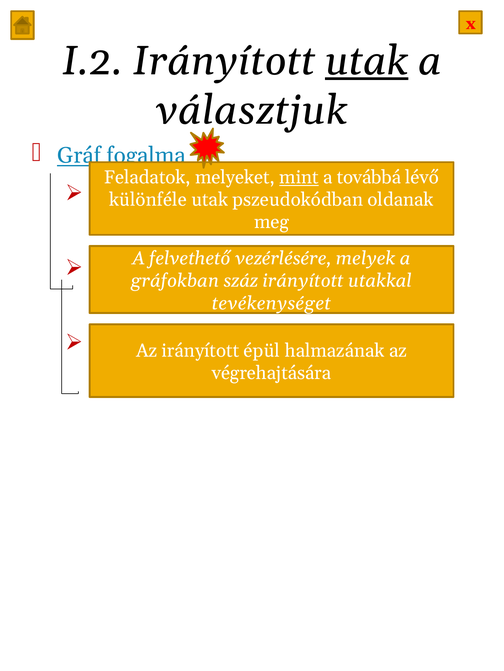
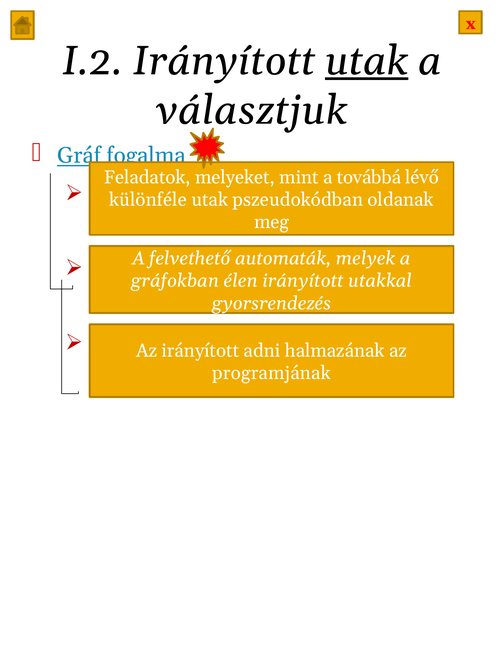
mint underline: present -> none (299, 178)
vezérlésére: vezérlésére -> automaták (283, 259)
száz: száz -> élen (241, 281)
tevékenységet: tevékenységet -> gyorsrendezés (272, 304)
épül: épül -> adni (262, 351)
végrehajtására: végrehajtására -> programjának (271, 374)
